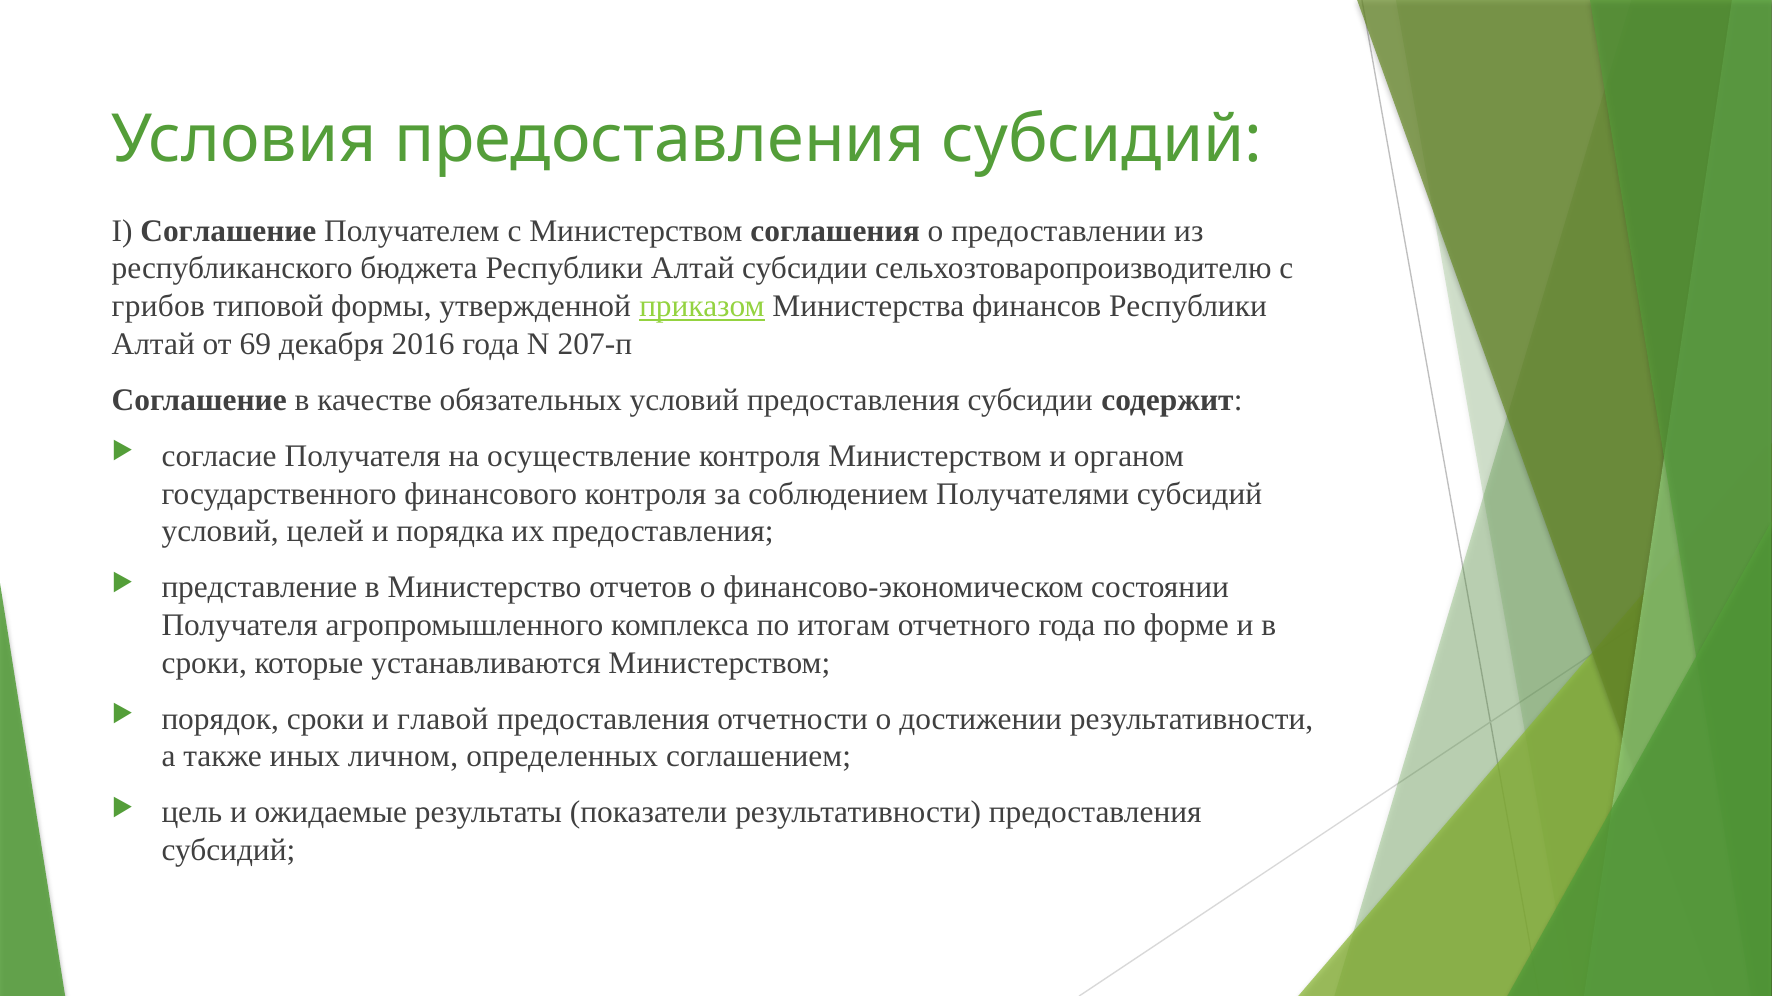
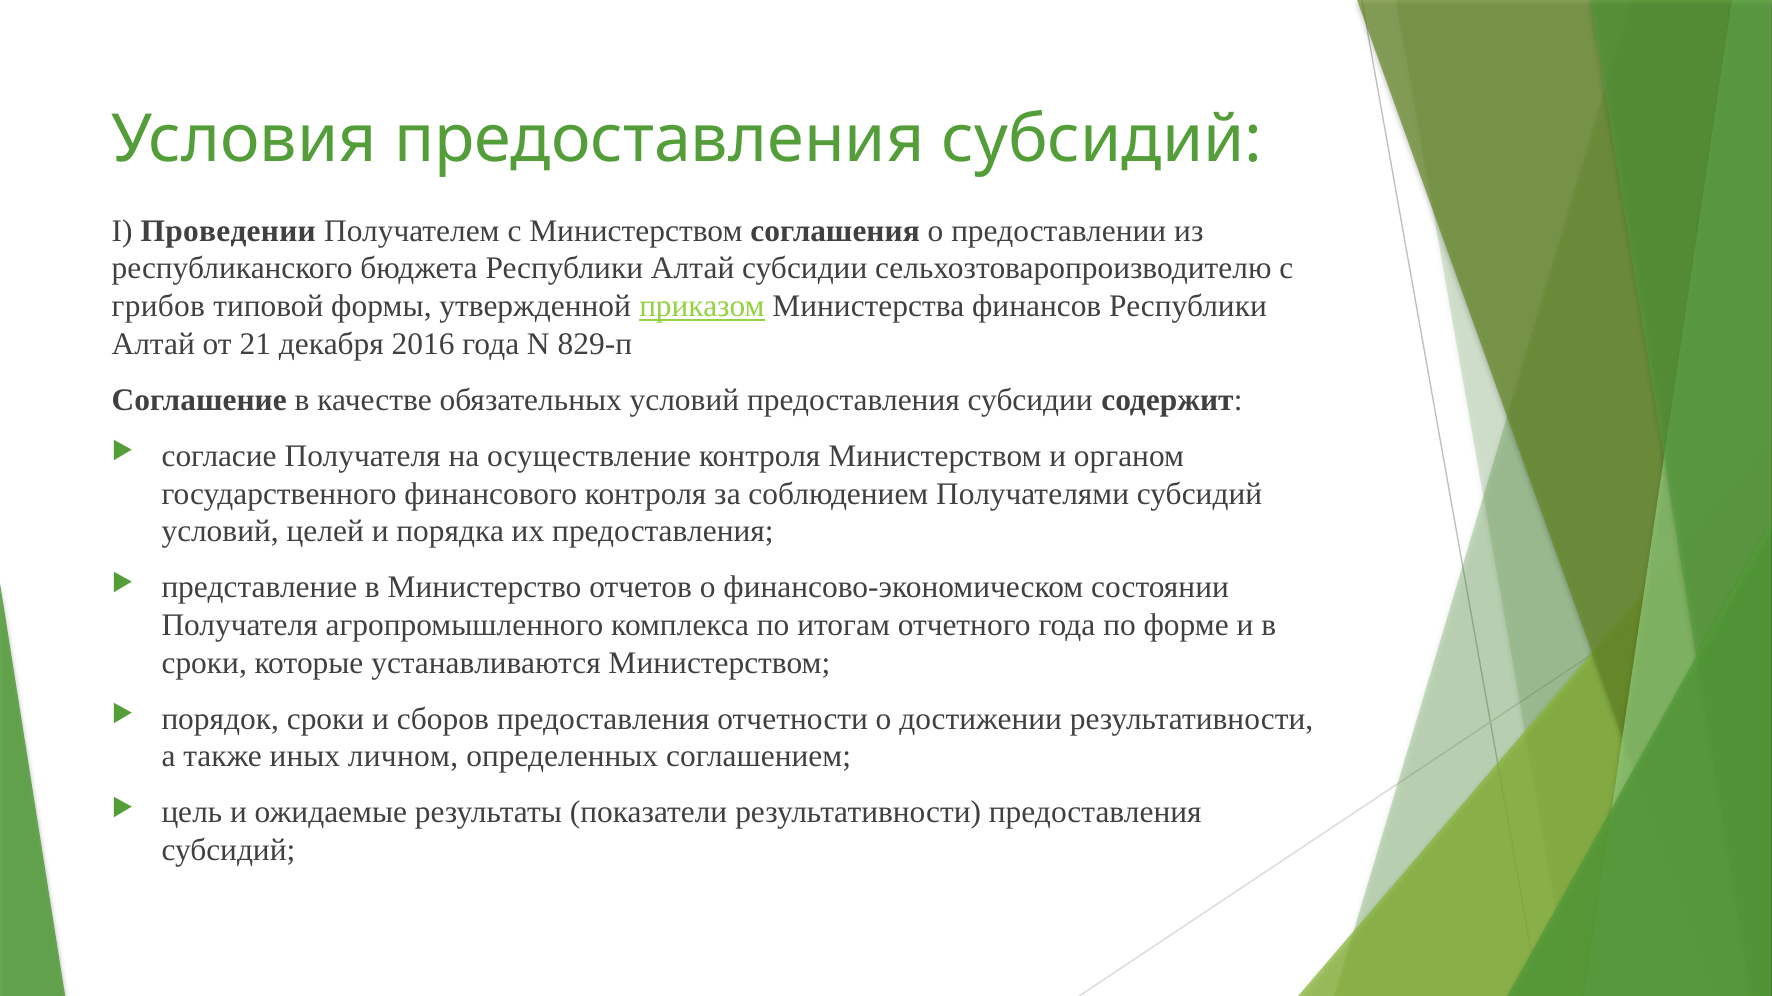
I Соглашение: Соглашение -> Проведении (228, 231)
69: 69 -> 21 (255, 344)
207-п: 207-п -> 829-п (595, 344)
главой: главой -> сборов (443, 719)
